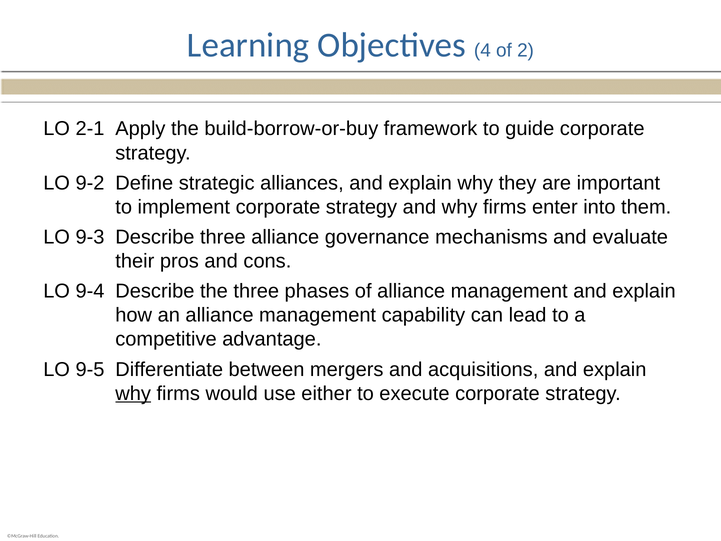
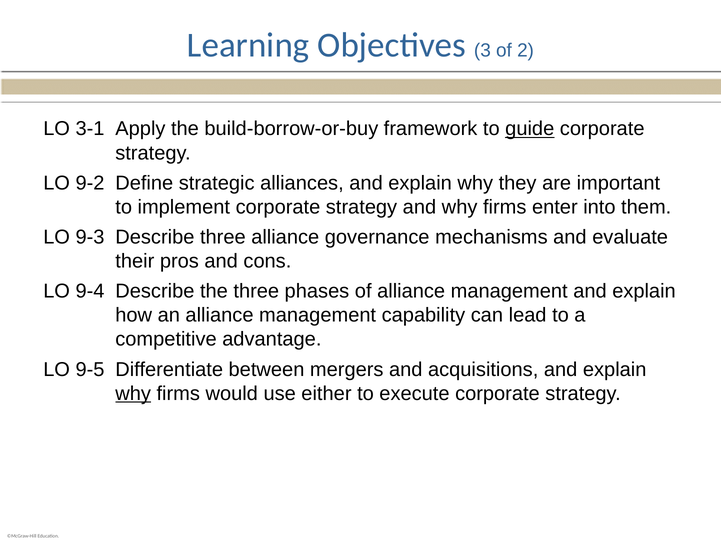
4: 4 -> 3 (482, 50)
2-1: 2-1 -> 3-1 (90, 129)
guide underline: none -> present (530, 129)
